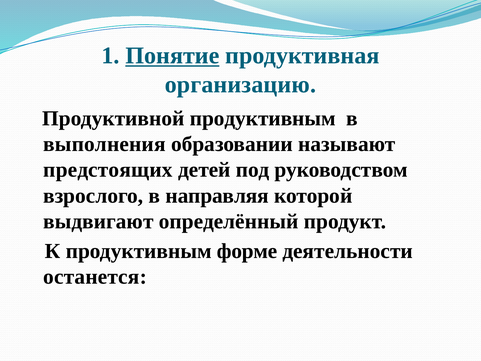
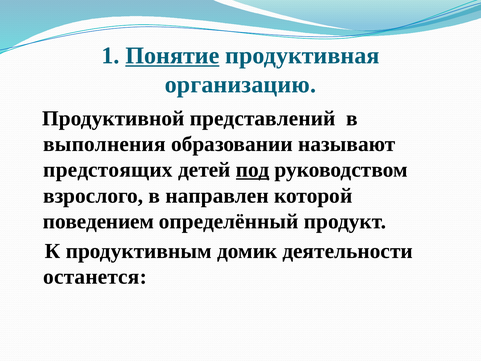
Продуктивной продуктивным: продуктивным -> представлений (263, 118)
под underline: none -> present (253, 170)
направляя: направляя -> направлен (217, 195)
выдвигают: выдвигают -> поведением (98, 221)
форме: форме -> домик (247, 251)
